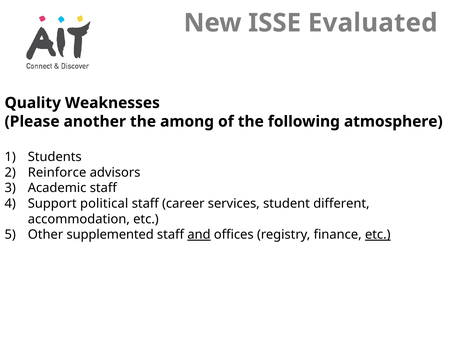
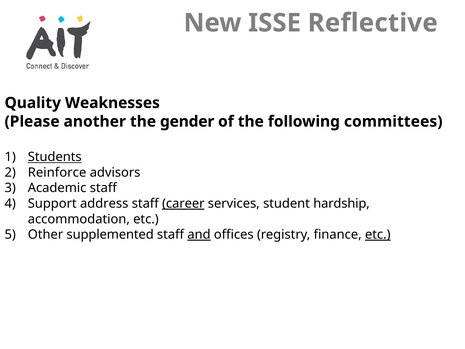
Evaluated: Evaluated -> Reflective (373, 23)
among: among -> gender (187, 121)
atmosphere: atmosphere -> committees (393, 121)
Students underline: none -> present (55, 157)
political: political -> address (104, 203)
career underline: none -> present (183, 203)
different: different -> hardship (342, 203)
